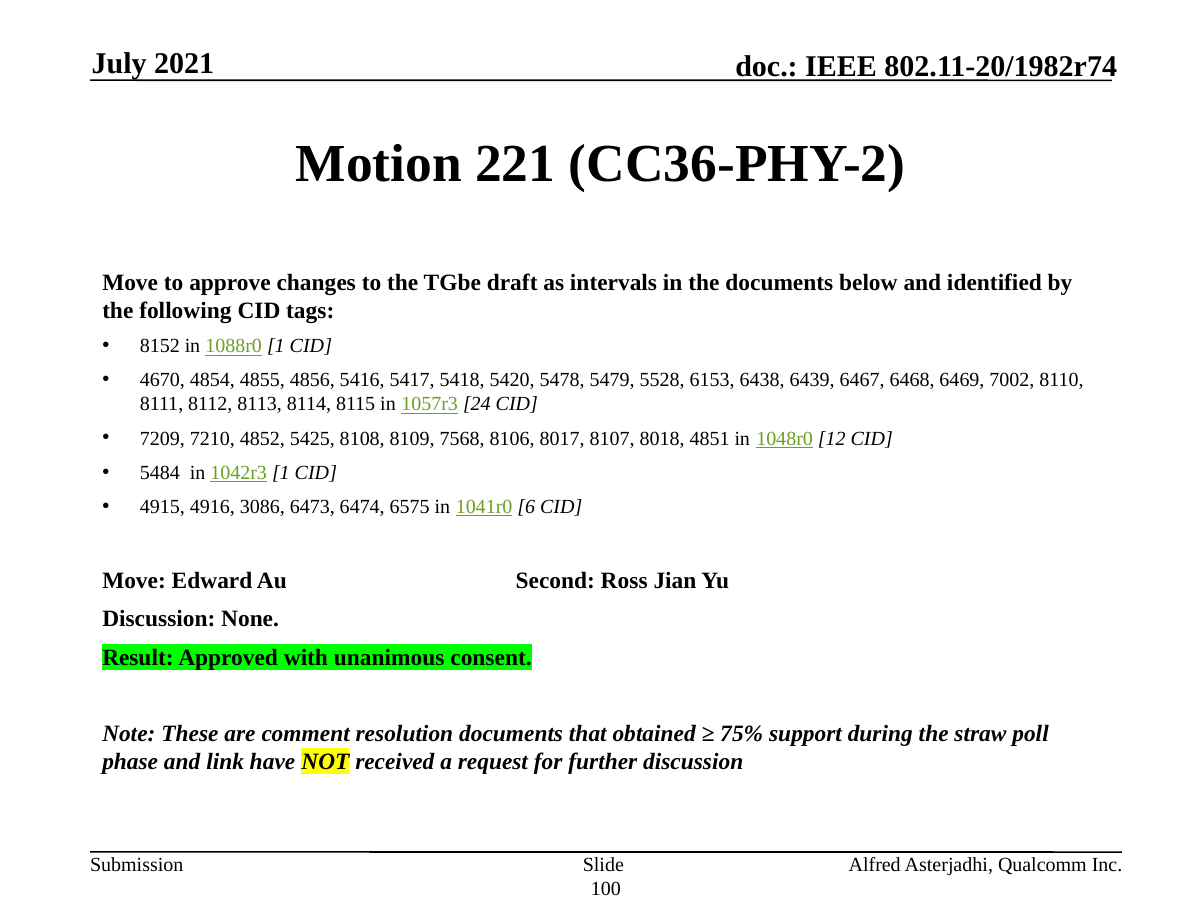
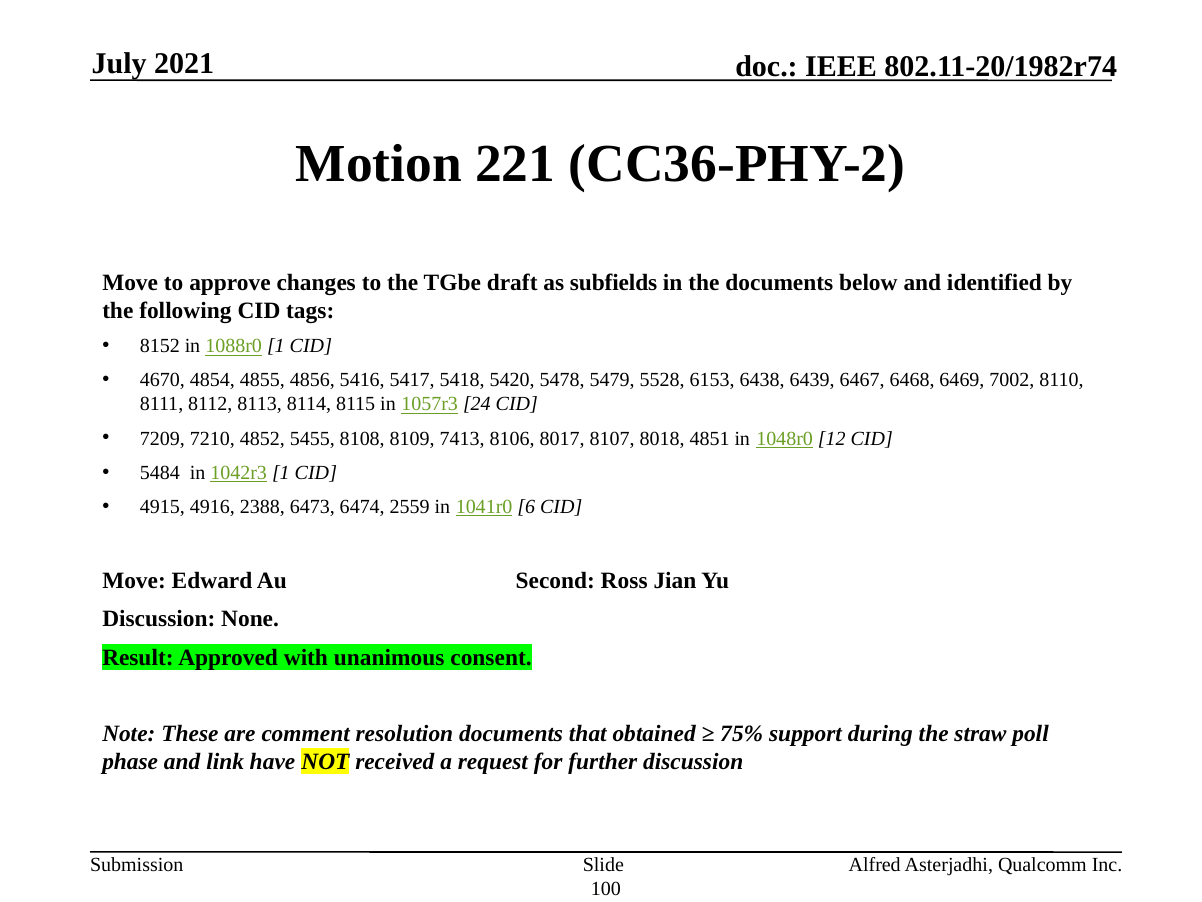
intervals: intervals -> subfields (614, 282)
5425: 5425 -> 5455 (312, 438)
7568: 7568 -> 7413 (462, 438)
3086: 3086 -> 2388 (262, 506)
6575: 6575 -> 2559 (410, 506)
